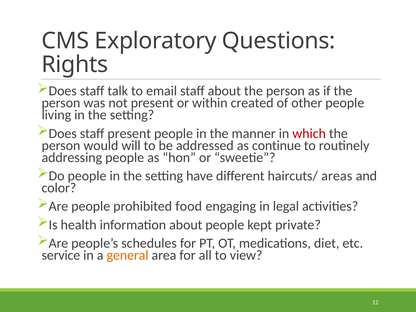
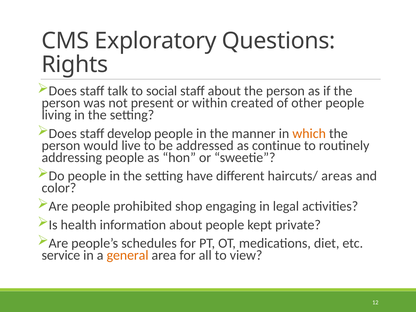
email: email -> social (162, 91)
staff present: present -> develop (129, 133)
which colour: red -> orange (309, 133)
will: will -> live (131, 145)
food: food -> shop (189, 206)
